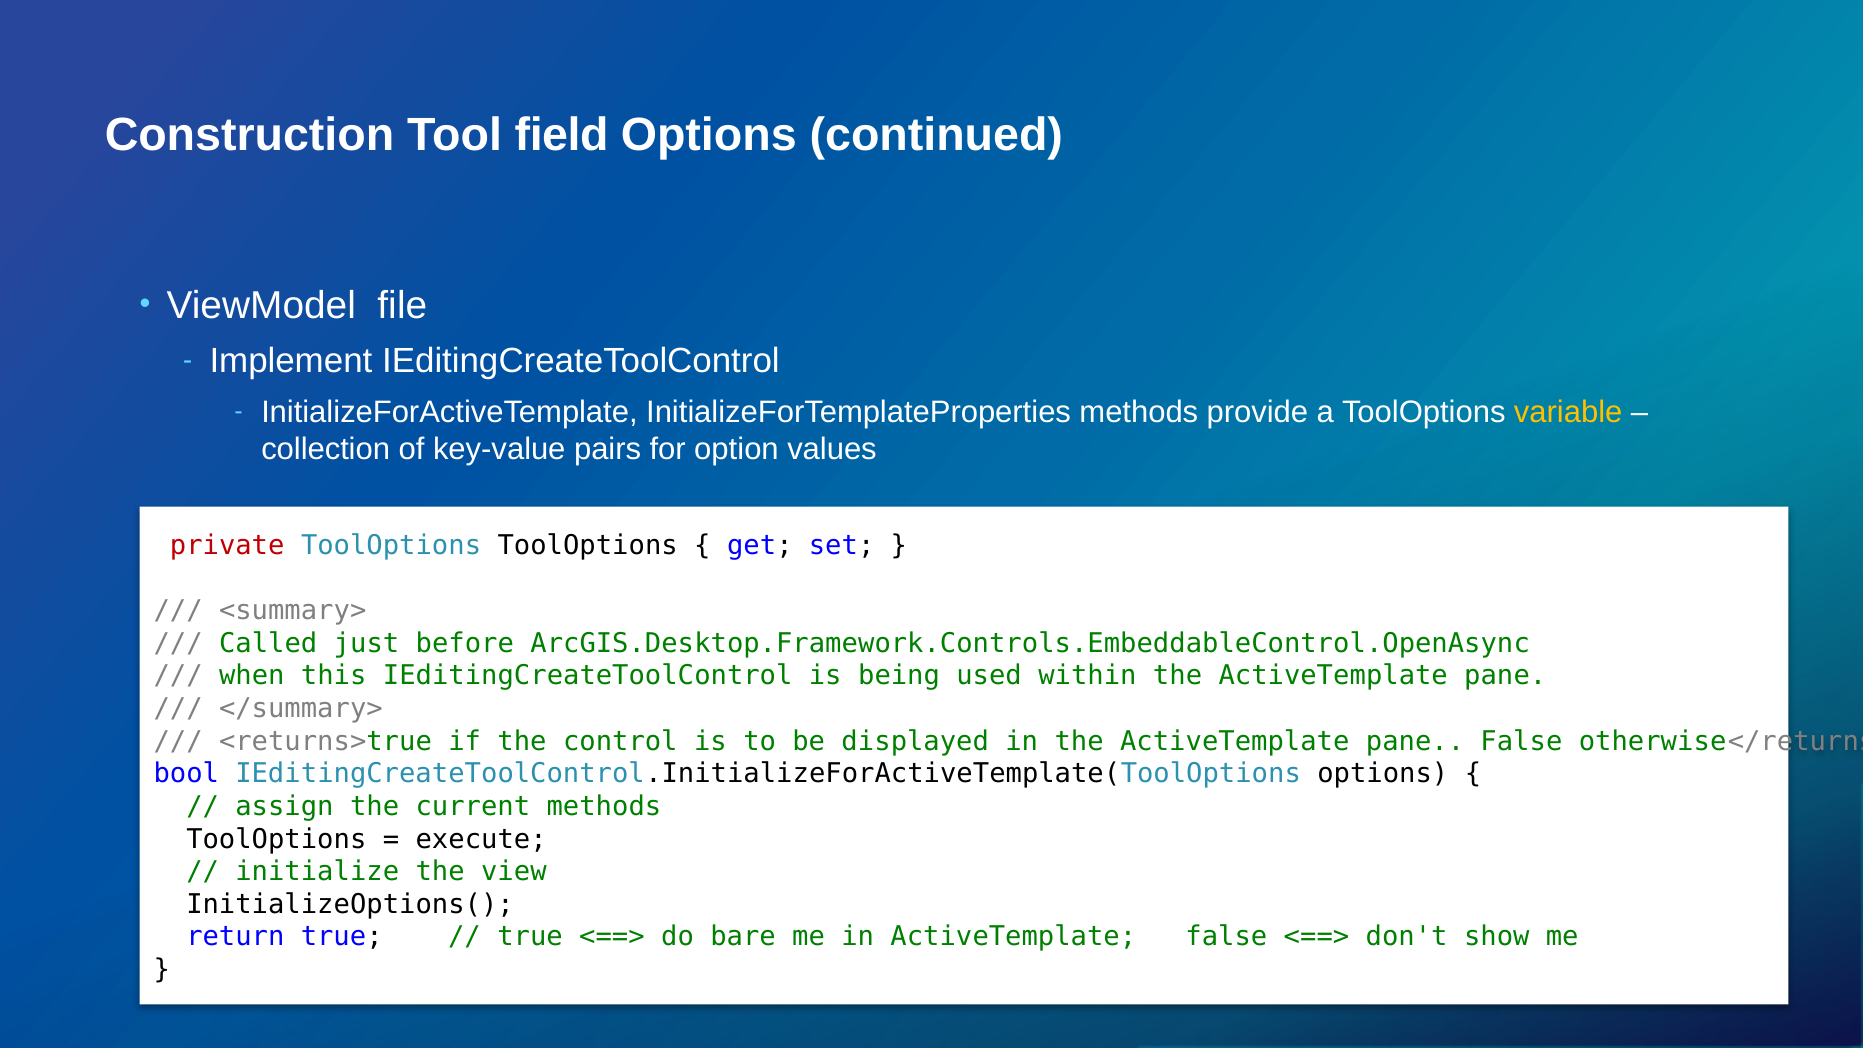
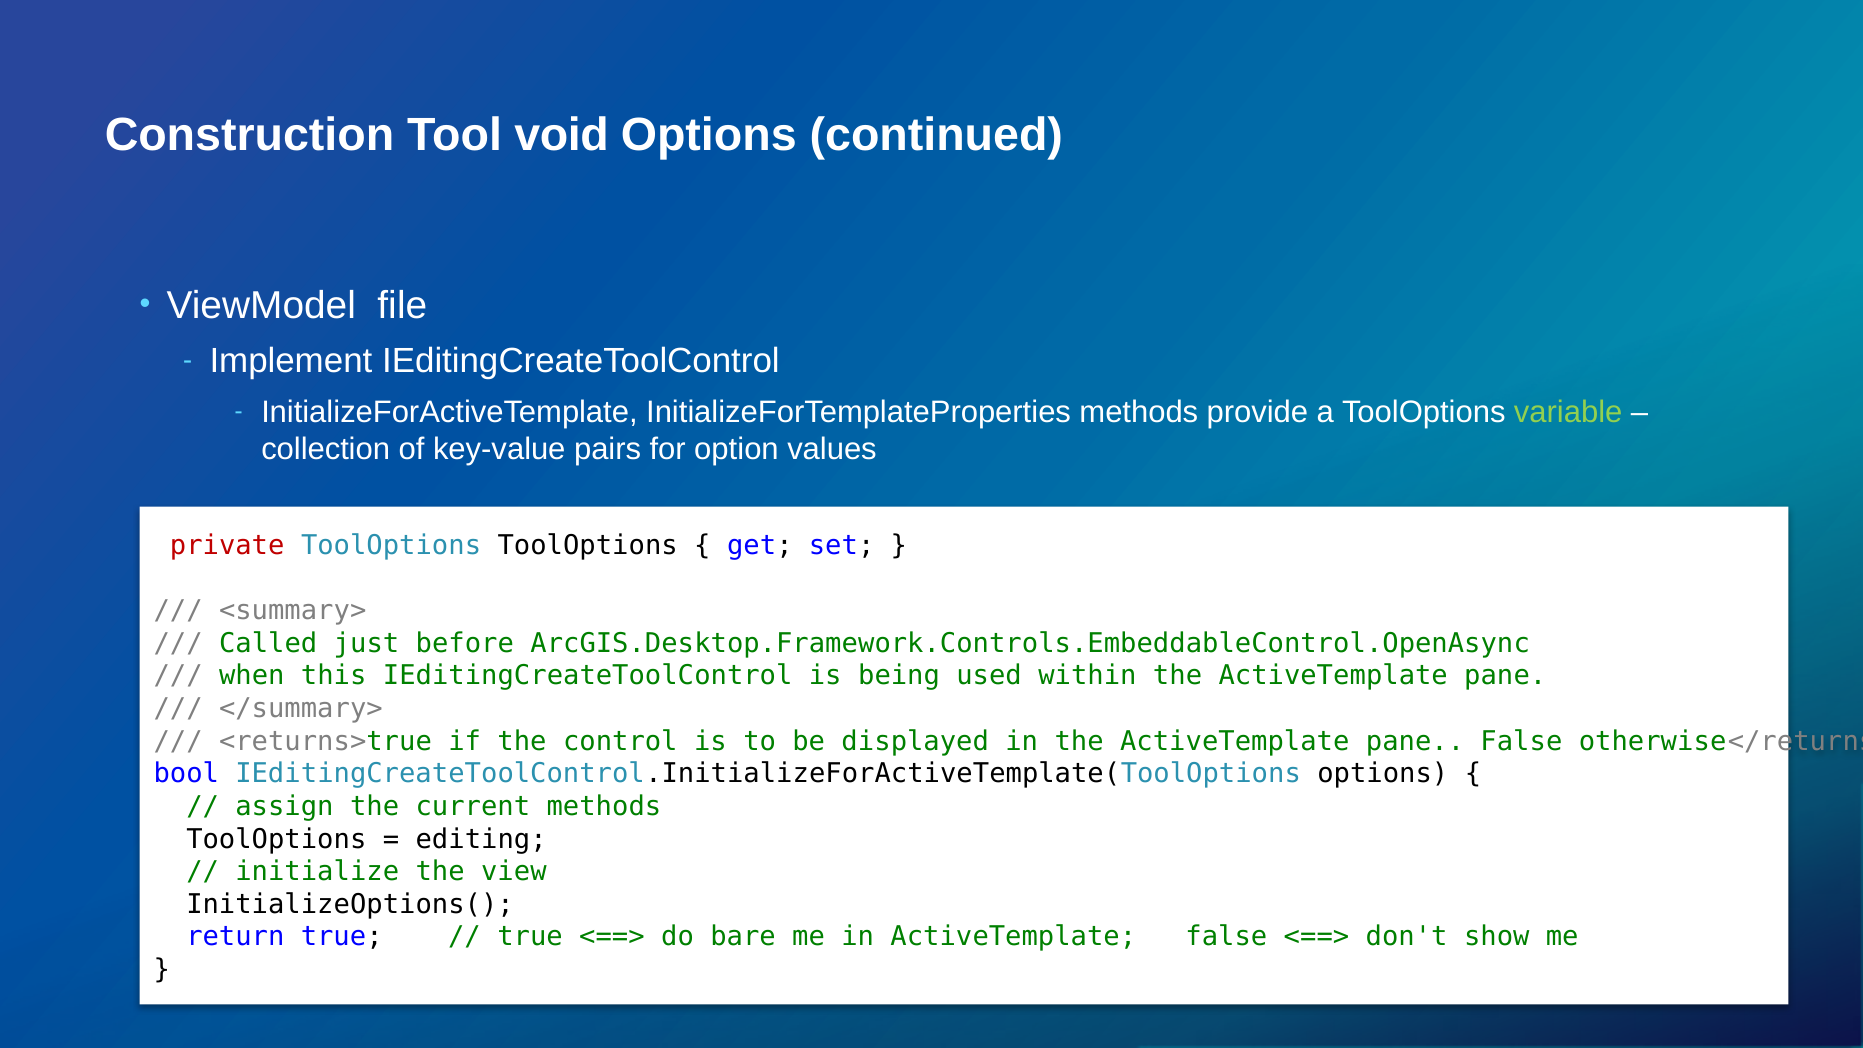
field: field -> void (562, 136)
variable colour: yellow -> light green (1568, 412)
execute: execute -> editing (481, 839)
